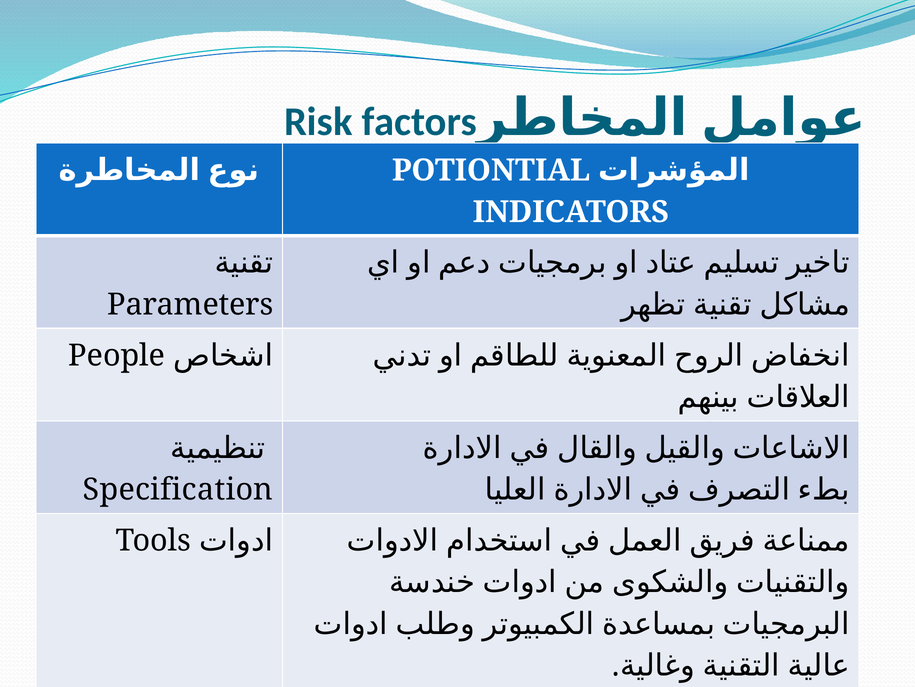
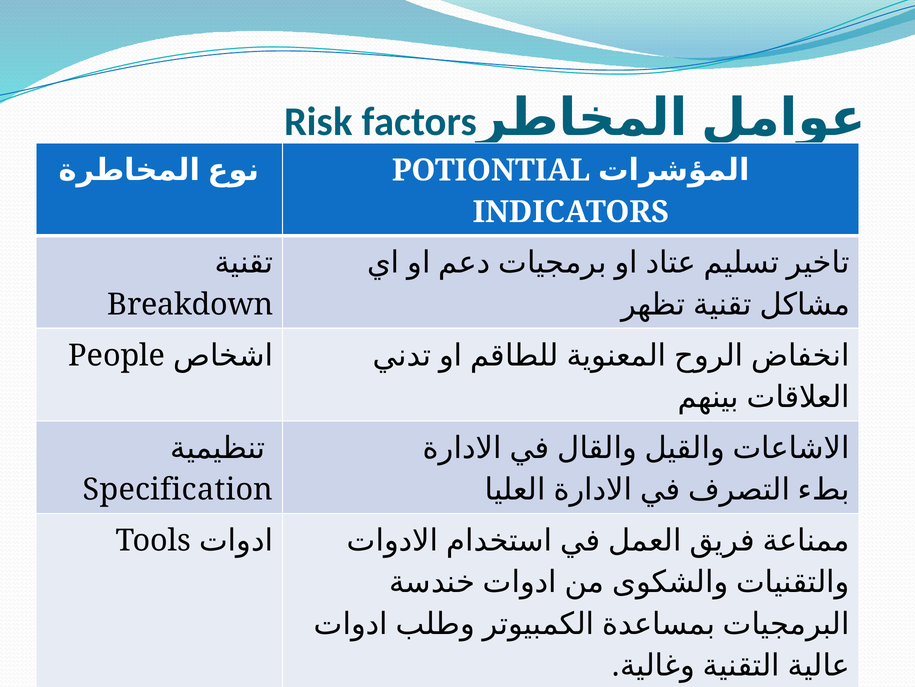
Parameters: Parameters -> Breakdown (190, 304)
